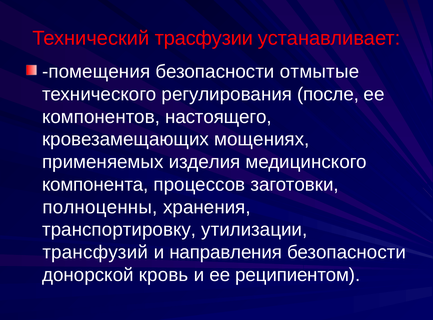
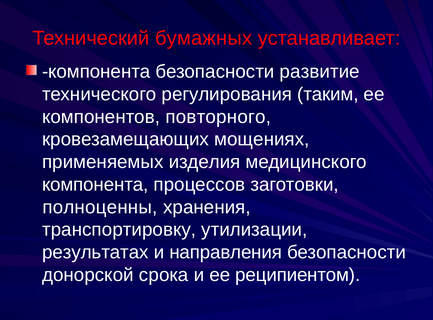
трасфузии: трасфузии -> бумажных (204, 38)
помещения: помещения -> компонента (96, 72)
отмытые: отмытые -> развитие (320, 72)
после: после -> таким (328, 94)
настоящего: настоящего -> повторного (218, 117)
трансфузий: трансфузий -> результатах (95, 252)
кровь: кровь -> срока (164, 275)
